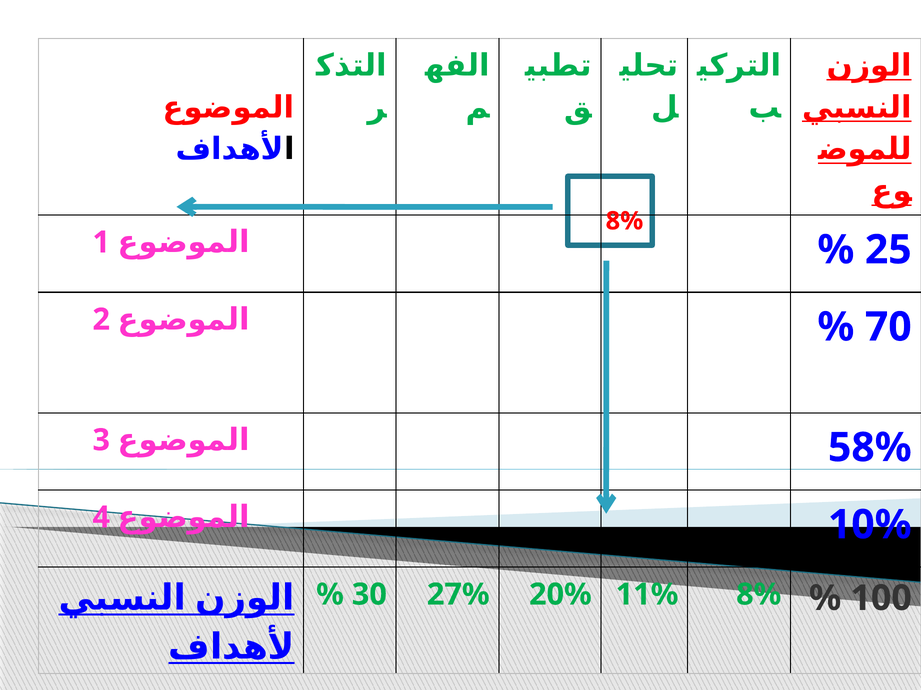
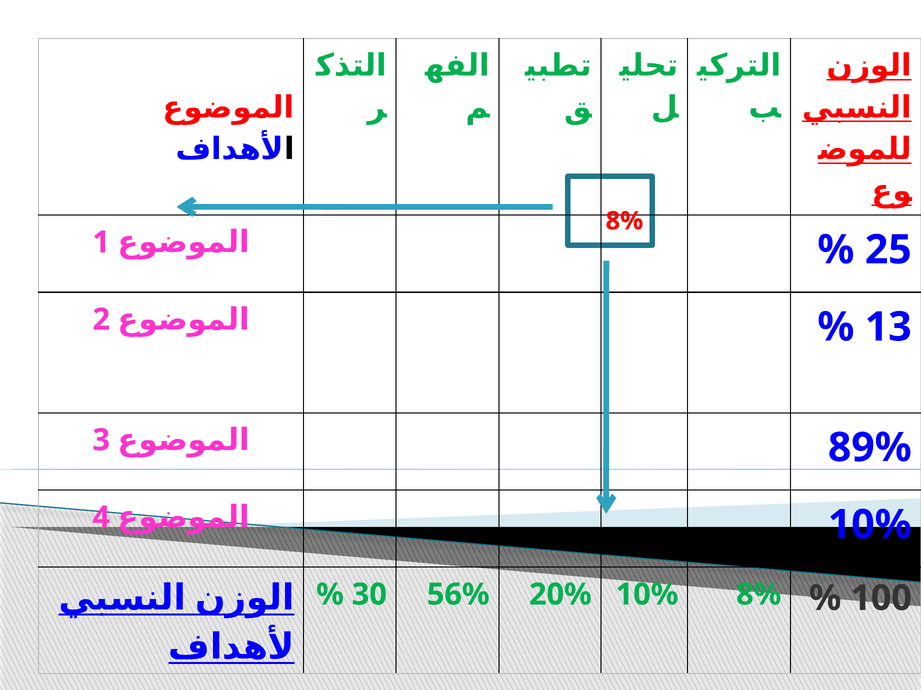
70: 70 -> 13 (888, 327)
58%: 58% -> 89% (870, 448)
27%: 27% -> 56% (458, 595)
20% 11%: 11% -> 10% (647, 595)
